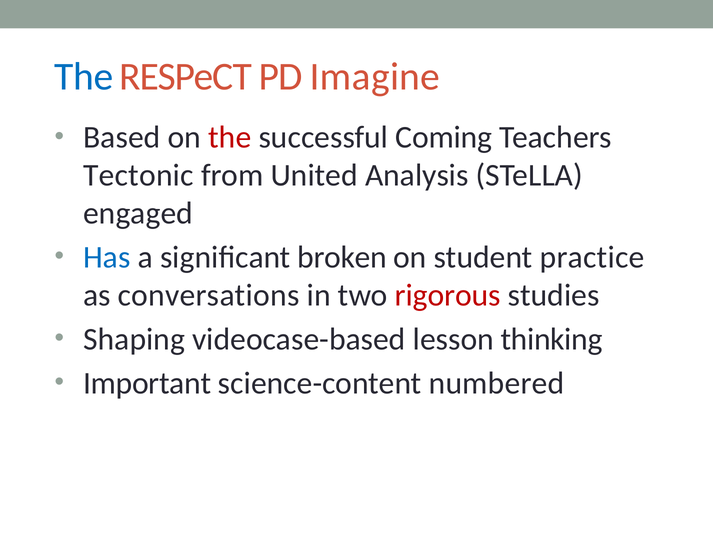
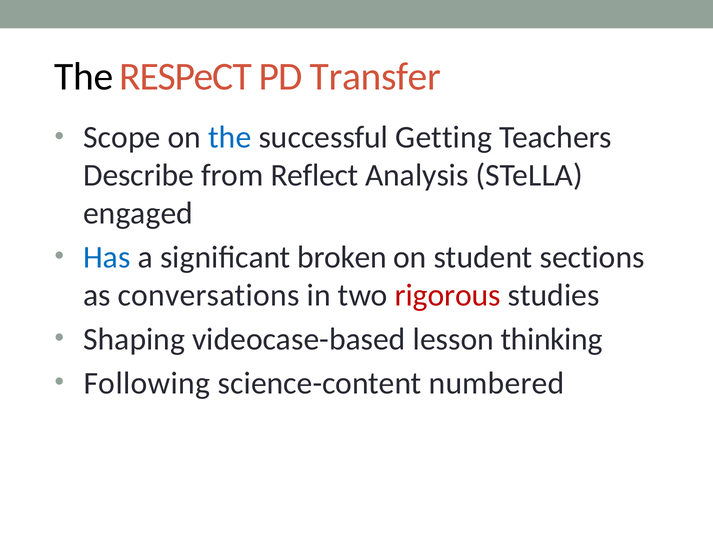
The colour: blue -> black (84, 77)
Imagine: Imagine -> Transfer (375, 77)
Based: Based -> Scope (122, 138)
the colour: red -> blue (230, 138)
Coming: Coming -> Getting (444, 138)
Tectonic: Tectonic -> Describe (139, 176)
United: United -> Reflect (314, 176)
practice: practice -> sections (592, 258)
Important: Important -> Following (147, 384)
